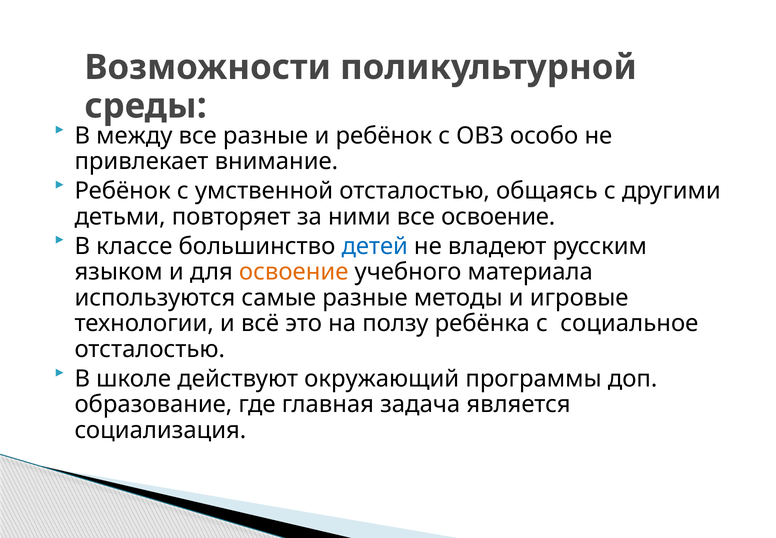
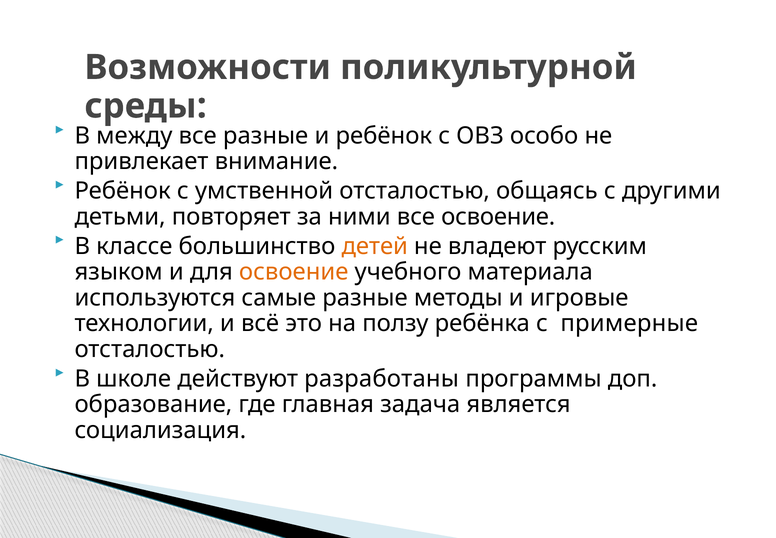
детей colour: blue -> orange (375, 246)
социальное: социальное -> примерные (629, 323)
окружающий: окружающий -> разработаны (382, 378)
